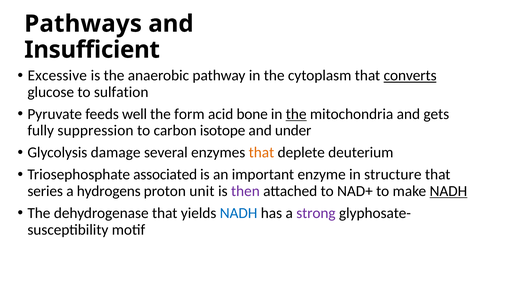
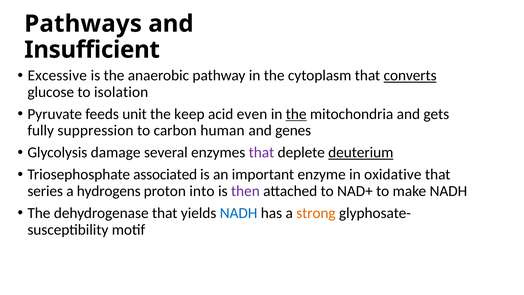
sulfation: sulfation -> isolation (121, 92)
well: well -> unit (135, 114)
form: form -> keep (189, 114)
bone: bone -> even (252, 114)
isotope: isotope -> human (222, 130)
under: under -> genes (293, 130)
that colour: orange -> purple (261, 152)
deuterium underline: none -> present (361, 152)
structure: structure -> oxidative (393, 174)
unit: unit -> into (202, 191)
NADH underline: present -> none (448, 191)
strong colour: purple -> orange (316, 213)
